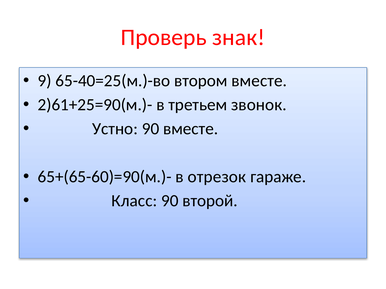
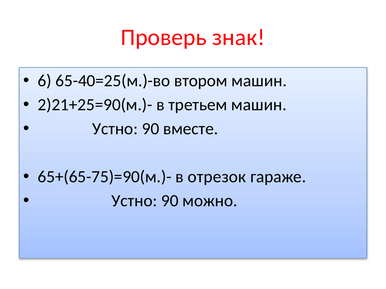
9: 9 -> 6 (45, 81)
втором вместе: вместе -> машин (259, 81)
2)61+25=90(м.)-: 2)61+25=90(м.)- -> 2)21+25=90(м.)- (95, 105)
третьем звонок: звонок -> машин (259, 105)
65+(65-60)=90(м.)-: 65+(65-60)=90(м.)- -> 65+(65-75)=90(м.)- (105, 177)
Класс: Класс -> Устно (134, 201)
второй: второй -> можно (210, 201)
